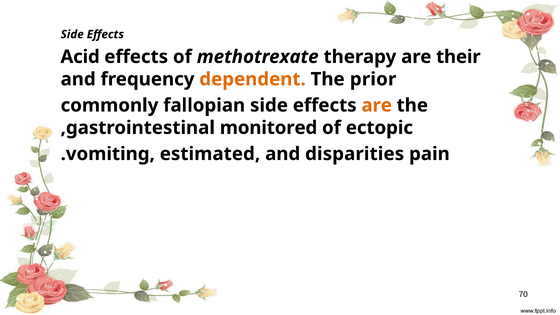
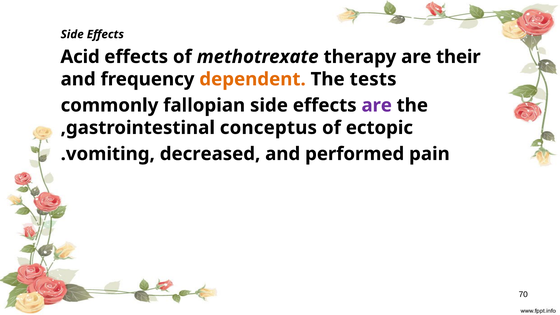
prior: prior -> tests (373, 79)
are colour: orange -> purple (377, 105)
monitored: monitored -> conceptus (268, 128)
estimated: estimated -> decreased (210, 154)
disparities: disparities -> performed (355, 154)
